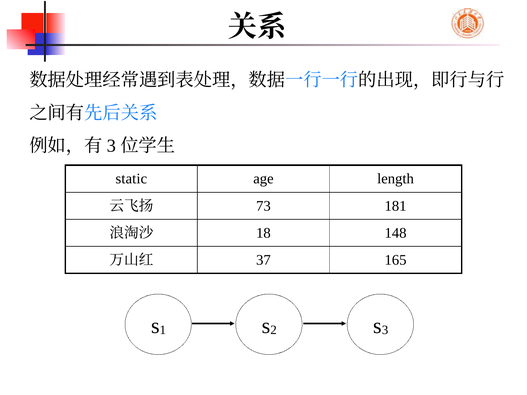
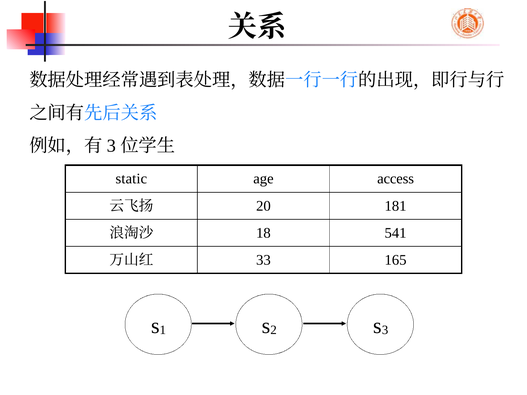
length: length -> access (396, 179)
73: 73 -> 20 (263, 206)
148: 148 -> 541 (396, 233)
37: 37 -> 33 (263, 260)
